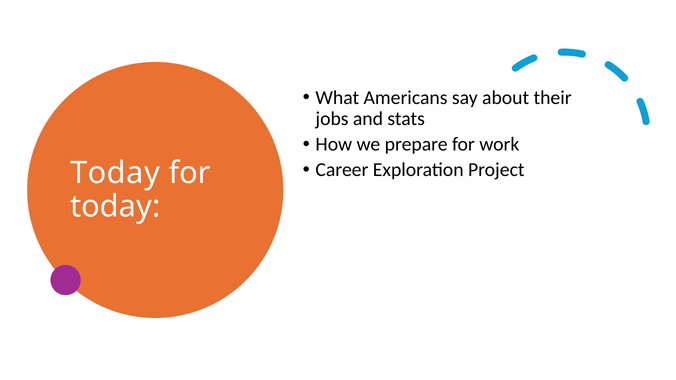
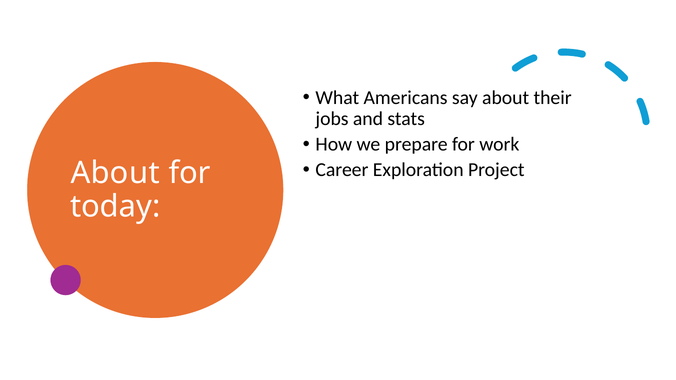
Today: Today -> About (115, 173)
